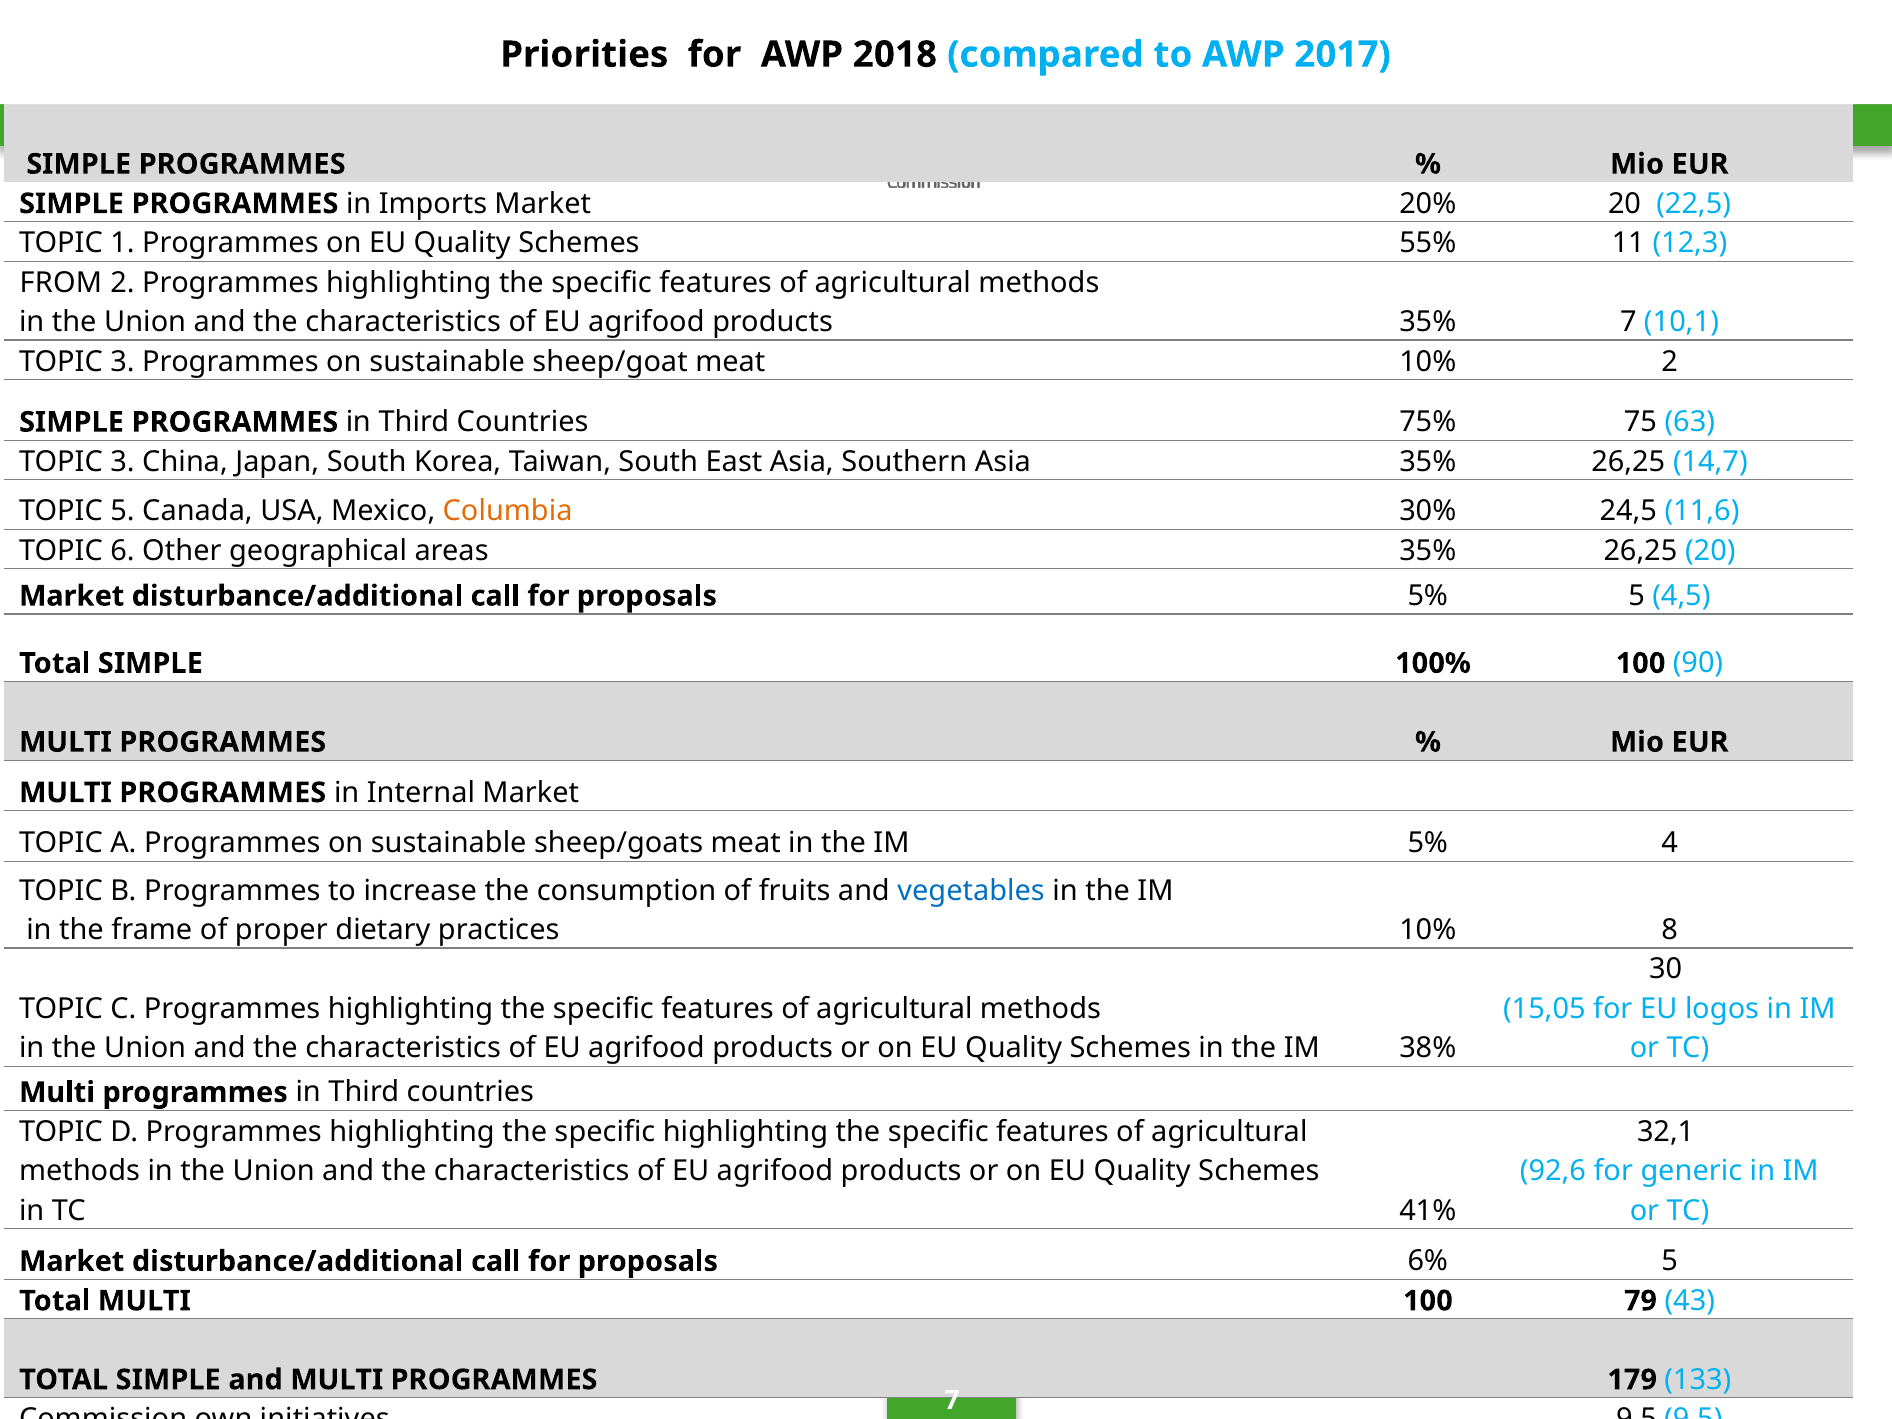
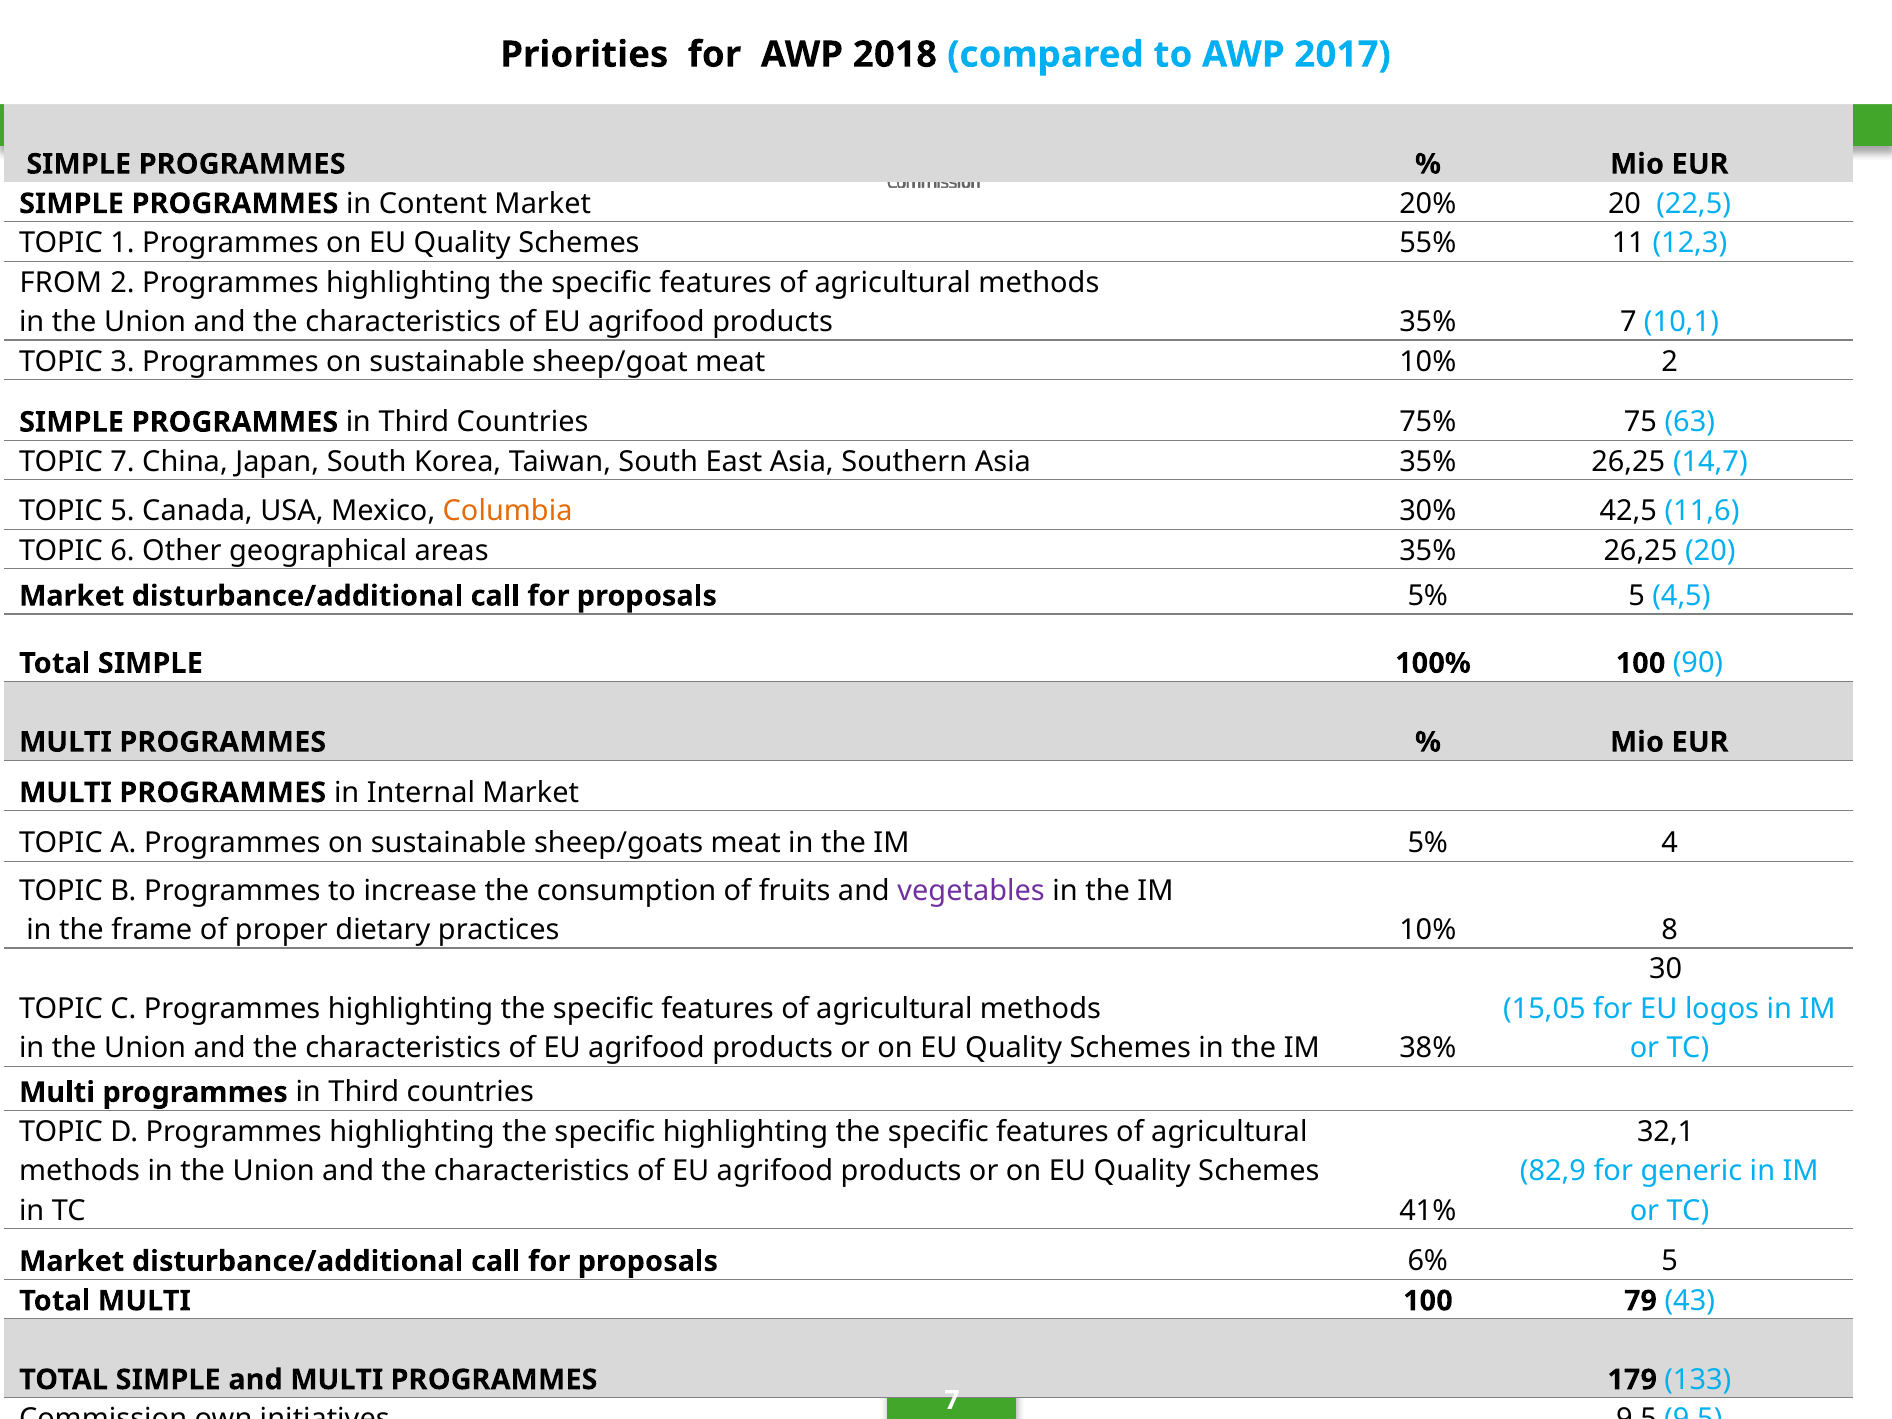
Imports: Imports -> Content (433, 204)
3: 3 -> 7 (123, 462)
24,5: 24,5 -> 42,5 (1628, 511)
vegetables colour: blue -> purple (971, 891)
92,6: 92,6 -> 82,9 (1553, 1171)
